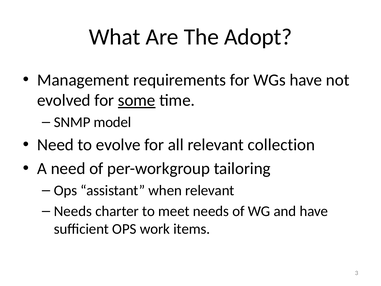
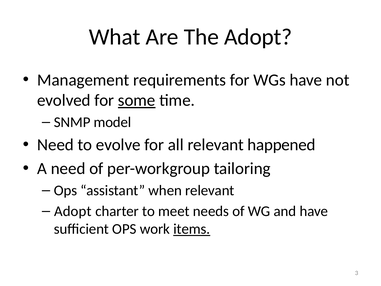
collection: collection -> happened (281, 145)
Needs: Needs -> Adopt (73, 211)
items underline: none -> present (192, 229)
